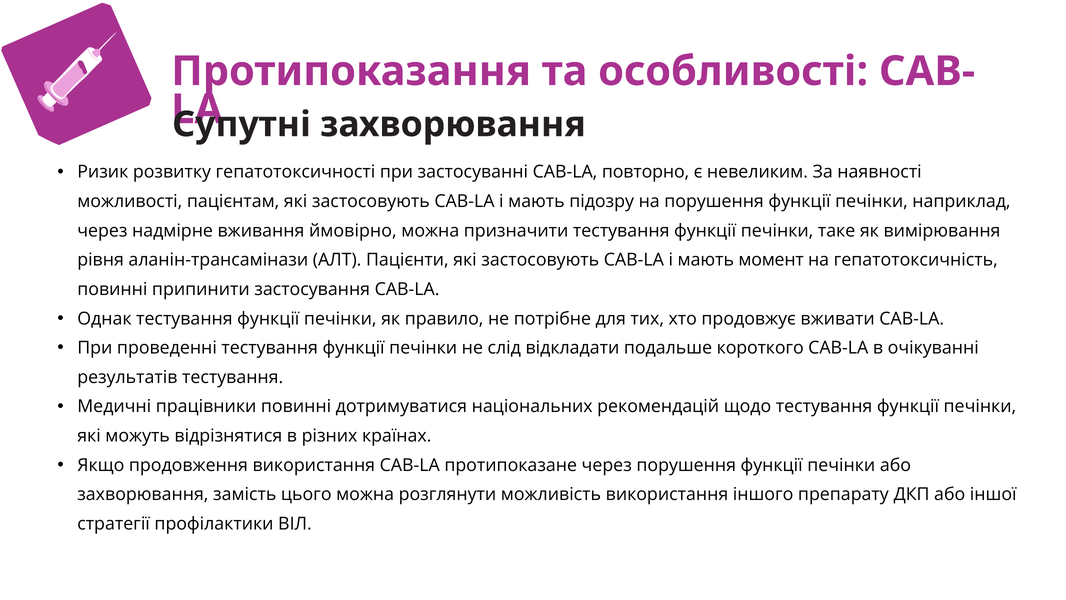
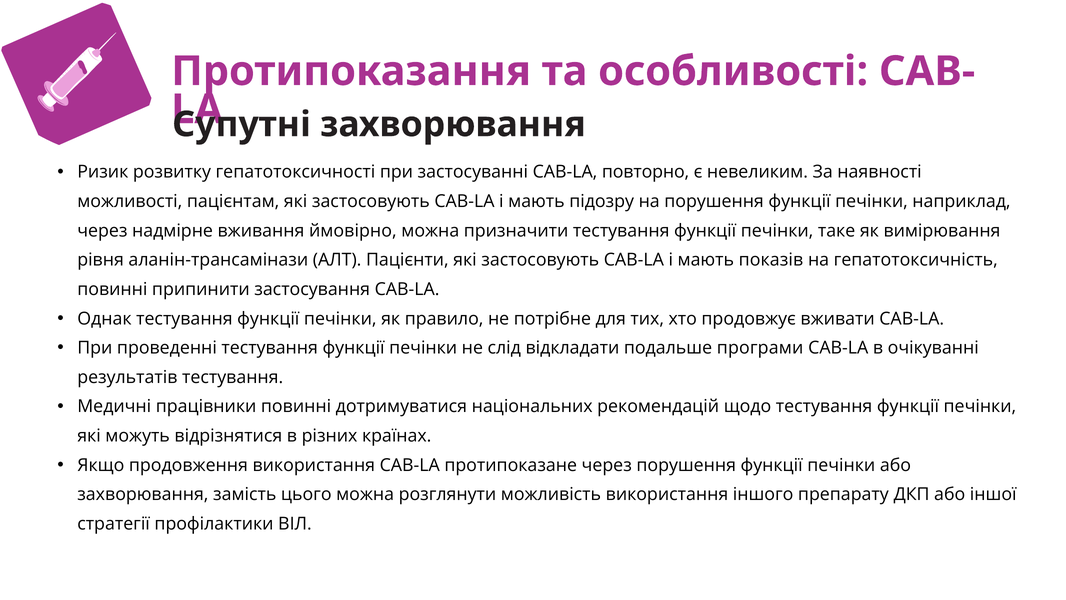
момент: момент -> показів (771, 260)
короткого: короткого -> програми (760, 348)
